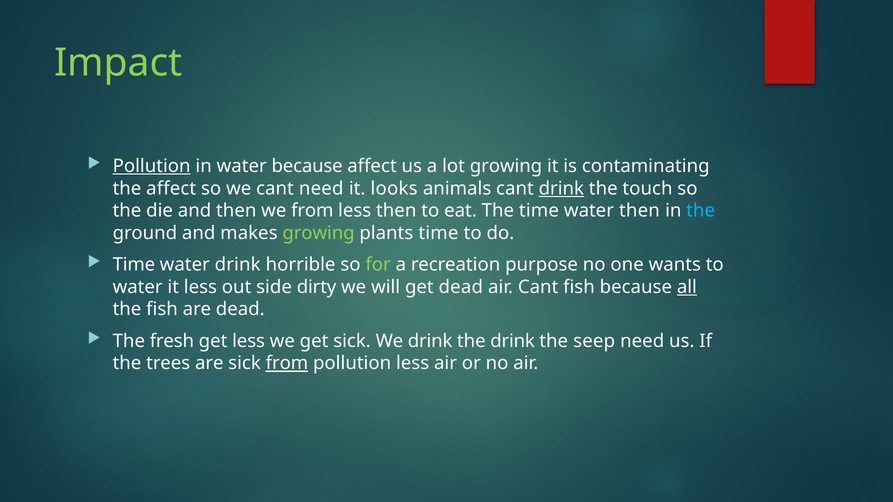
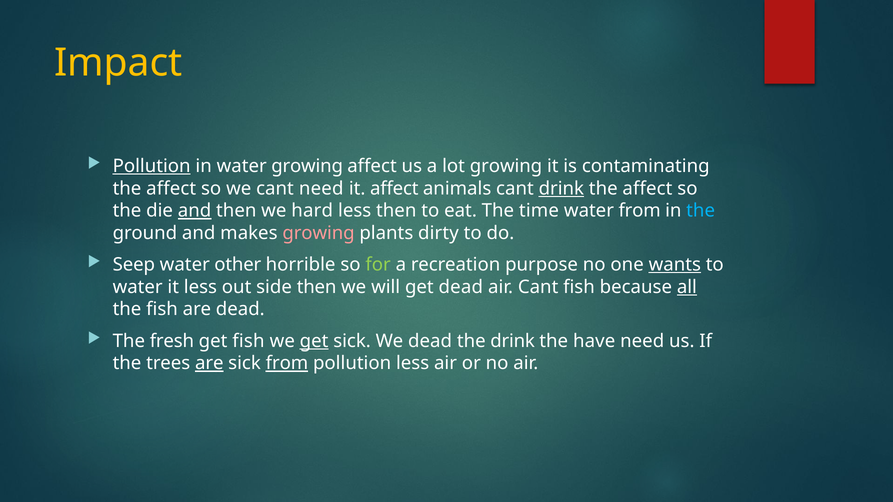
Impact colour: light green -> yellow (118, 63)
water because: because -> growing (307, 166)
it looks: looks -> affect (394, 189)
touch: touch -> affect (647, 189)
and underline: none -> present (195, 211)
we from: from -> hard (312, 211)
water then: then -> from (640, 211)
growing colour: light green -> pink (319, 233)
plants time: time -> dirty (438, 233)
Time: Time -> Seep (134, 265)
water drink: drink -> other (238, 265)
wants underline: none -> present (675, 265)
side dirty: dirty -> then (317, 287)
get less: less -> fish (248, 341)
get underline: none -> present (314, 341)
We drink: drink -> dead (430, 341)
seep: seep -> have (594, 341)
are underline: none -> present (209, 363)
